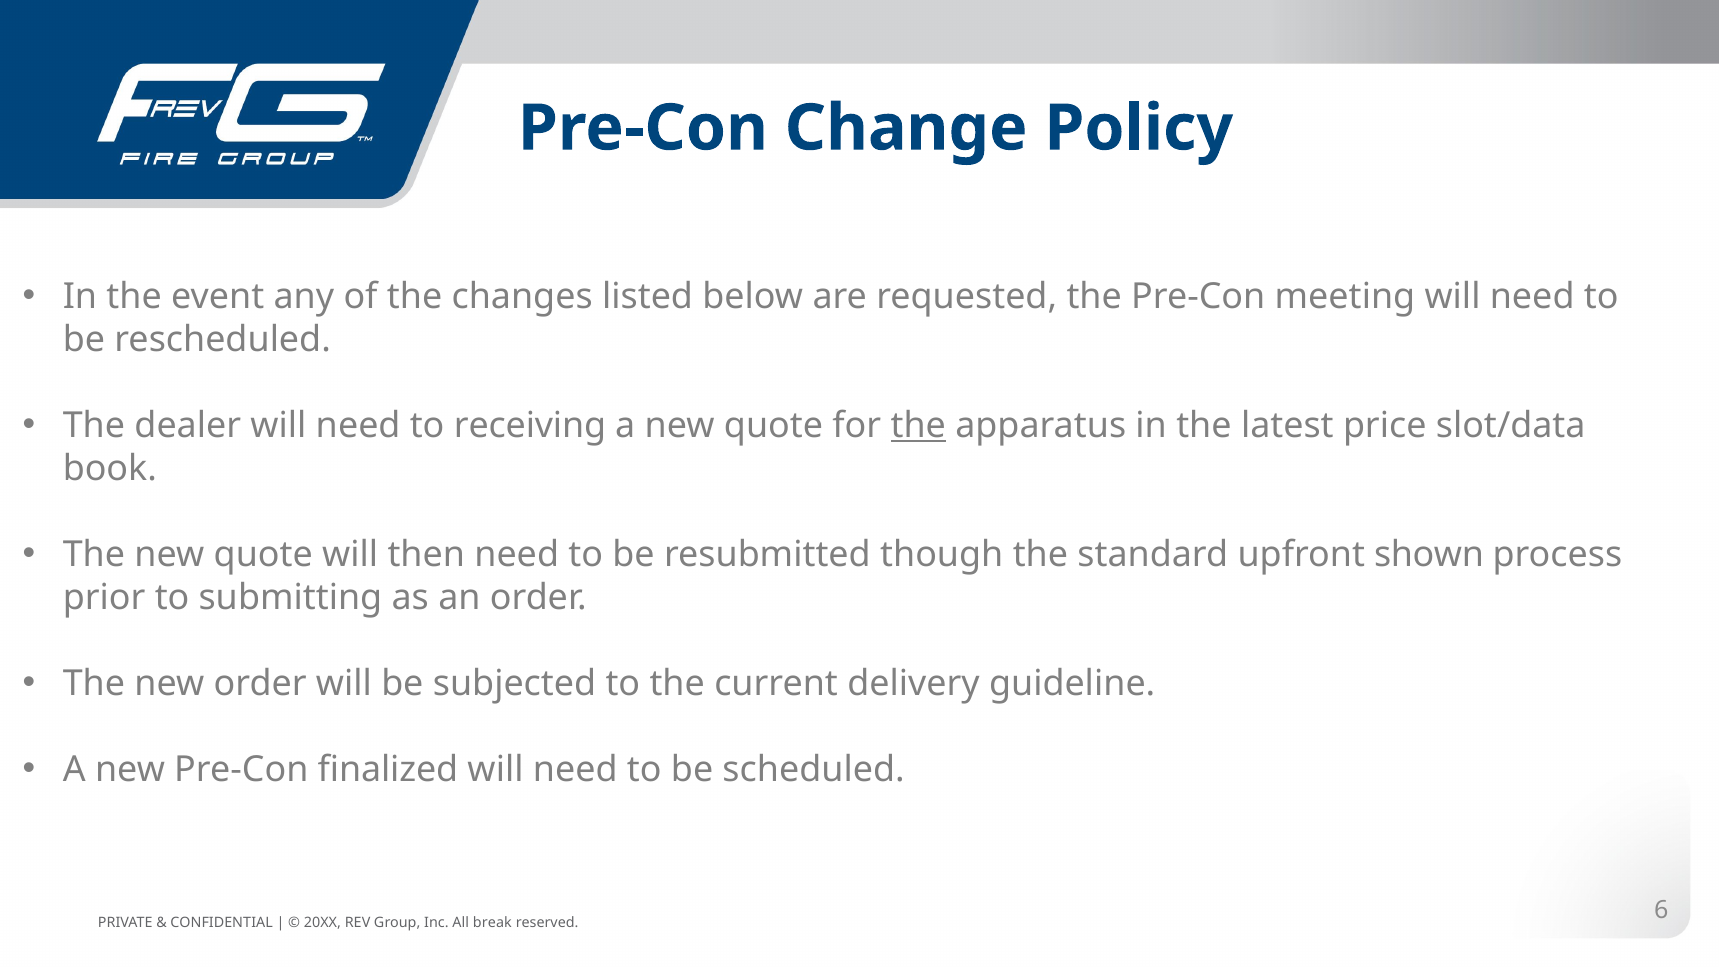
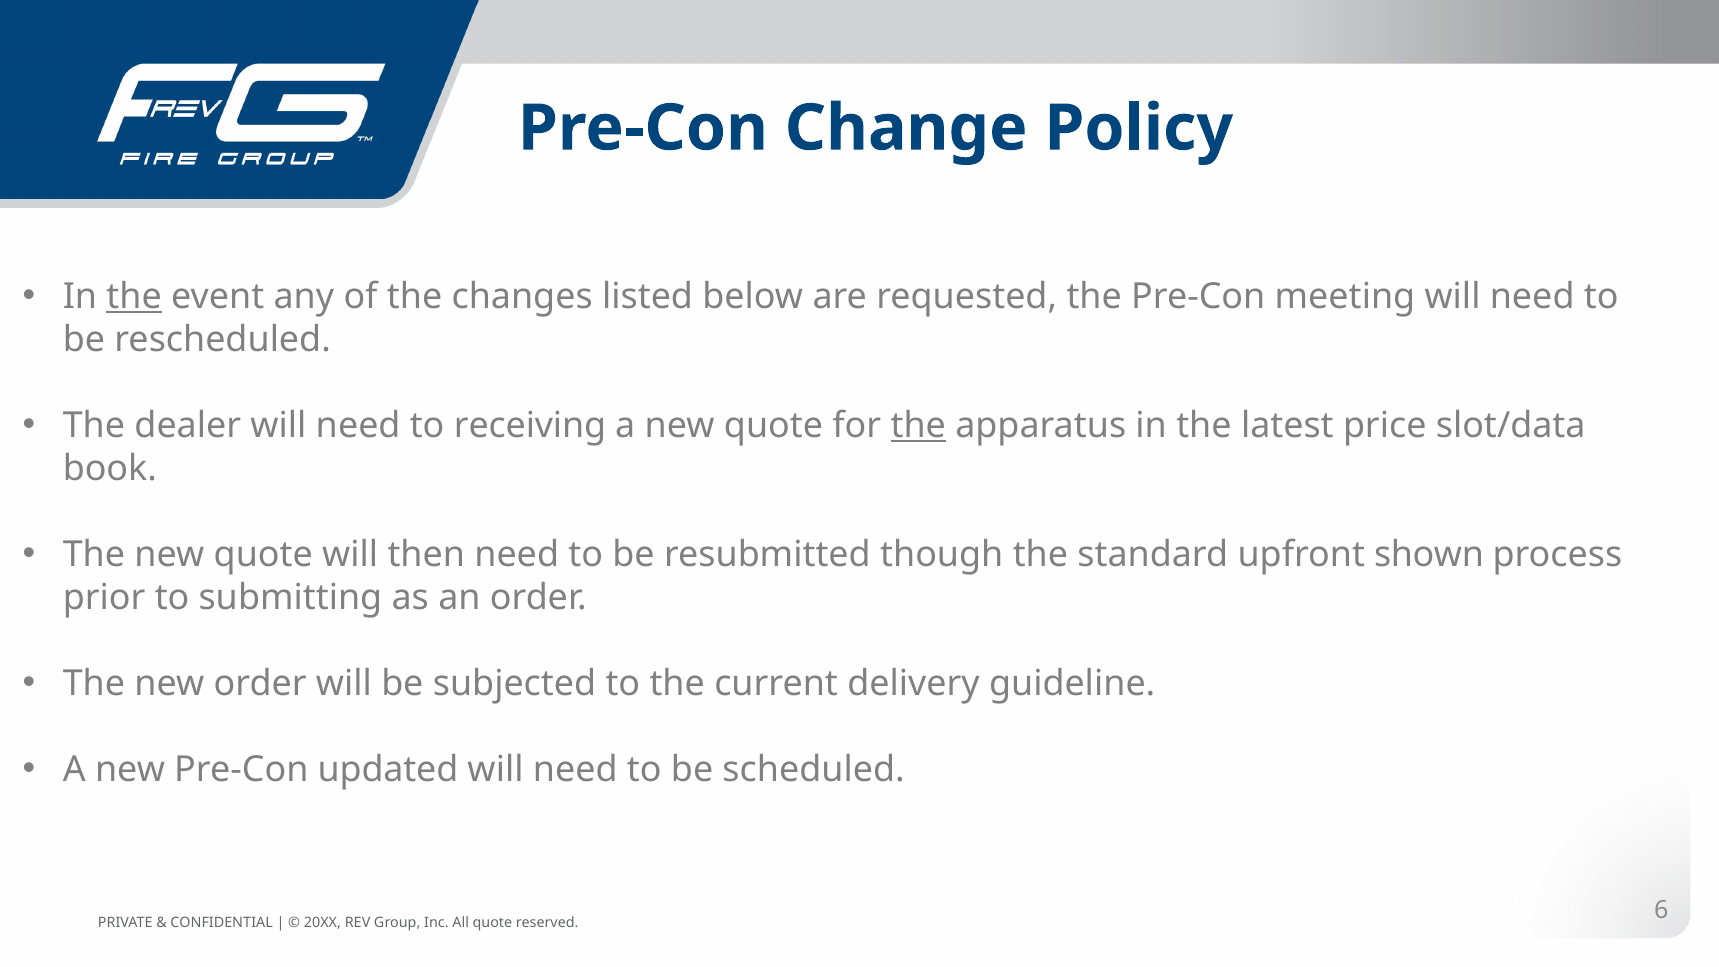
the underline: none -> present (134, 297)
finalized: finalized -> updated (388, 770)
All break: break -> quote (492, 923)
